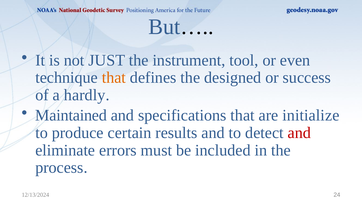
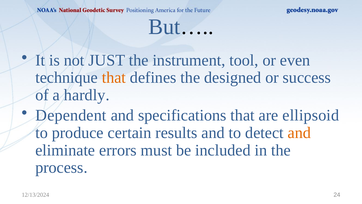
Maintained: Maintained -> Dependent (71, 115)
initialize: initialize -> ellipsoid (311, 115)
and colour: red -> orange (299, 133)
